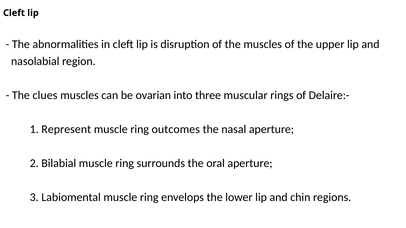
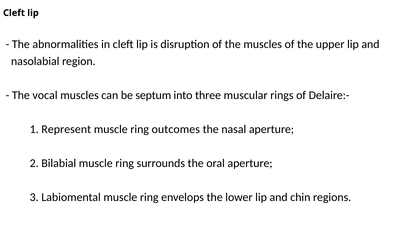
clues: clues -> vocal (45, 95)
ovarian: ovarian -> septum (153, 95)
